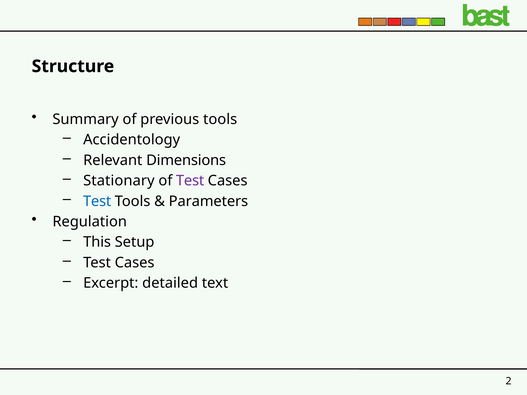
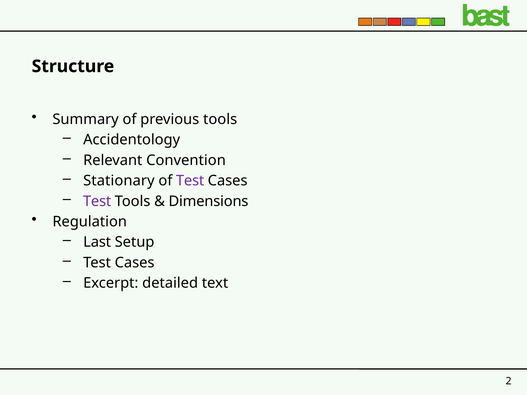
Dimensions: Dimensions -> Convention (186, 160)
Test colour: blue -> purple (97, 201)
Parameters: Parameters -> Dimensions (208, 201)
This: This -> Last (97, 242)
